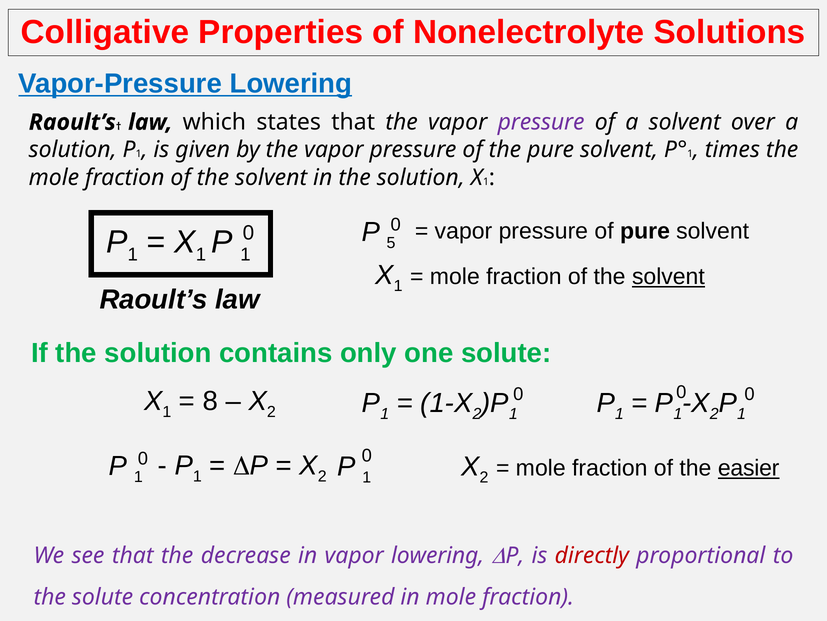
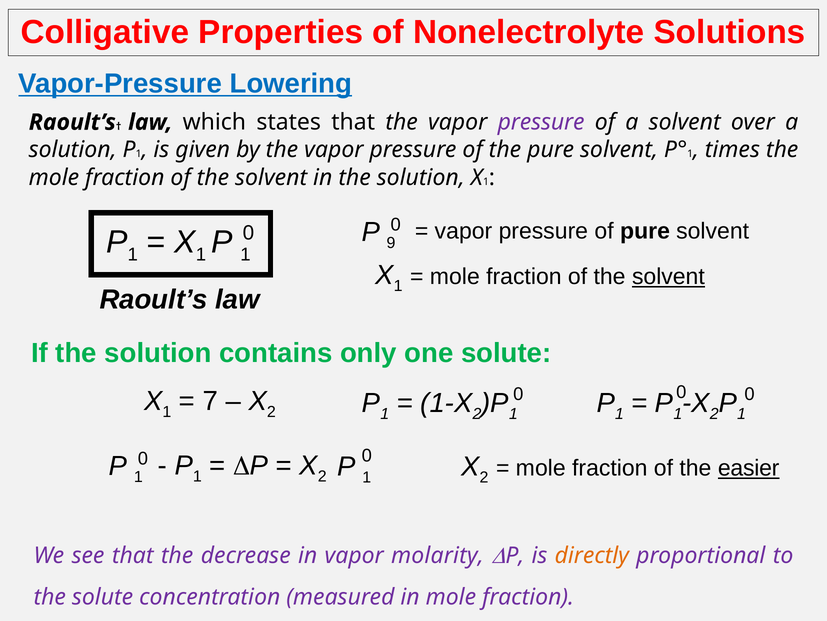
5: 5 -> 9 (391, 242)
8: 8 -> 7 (210, 401)
vapor lowering: lowering -> molarity (437, 555)
directly colour: red -> orange (592, 555)
